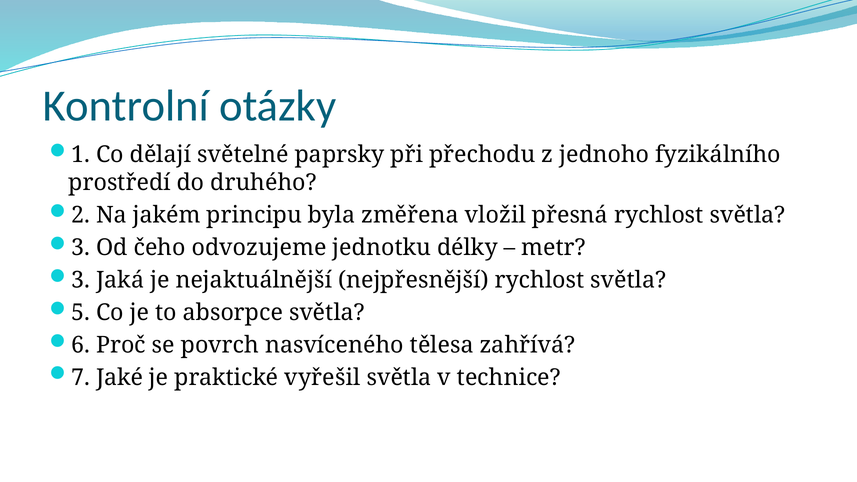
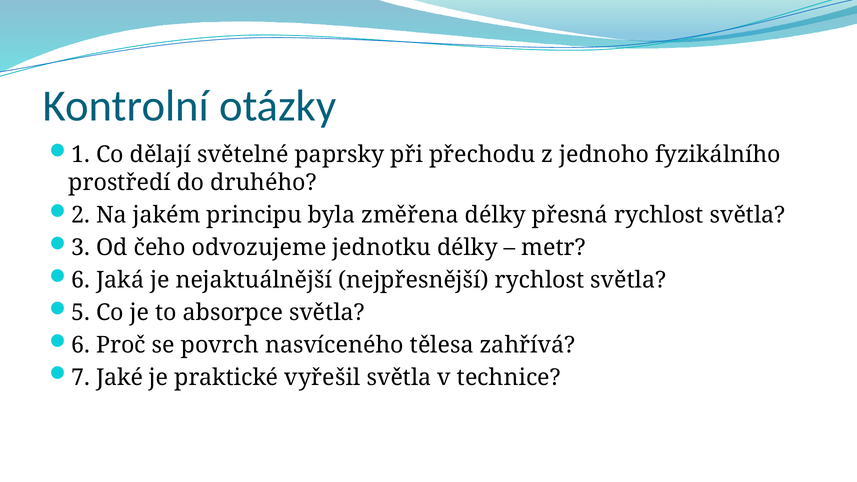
změřena vložil: vložil -> délky (495, 215)
3: 3 -> 6 (81, 280)
